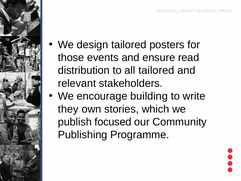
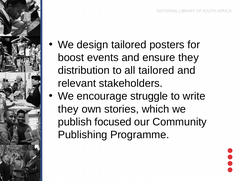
those: those -> boost (71, 57)
ensure read: read -> they (189, 57)
building: building -> struggle (149, 96)
